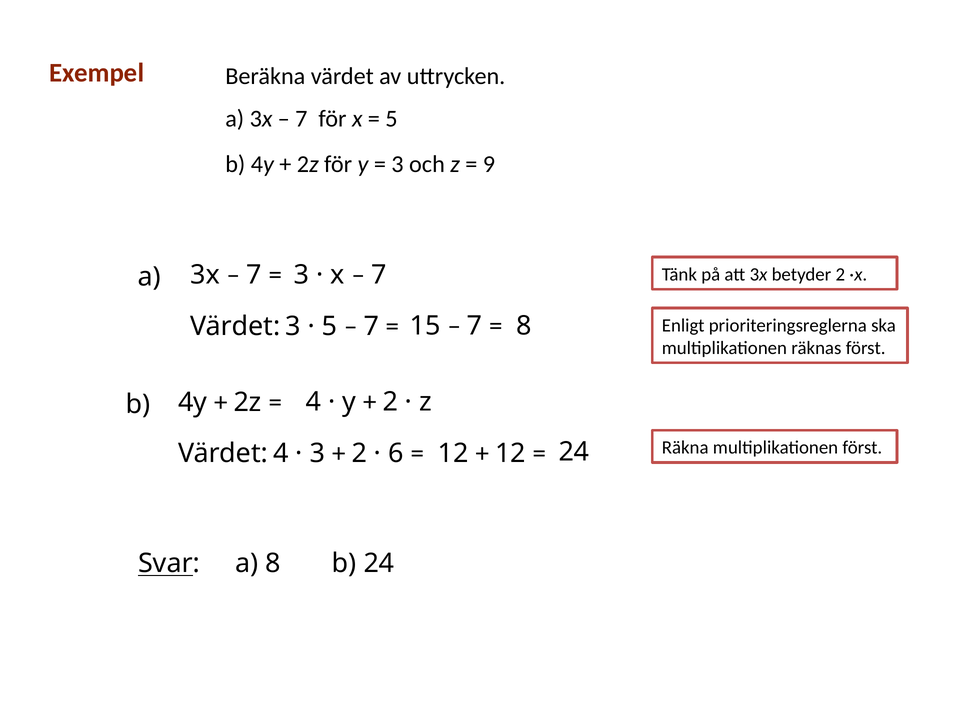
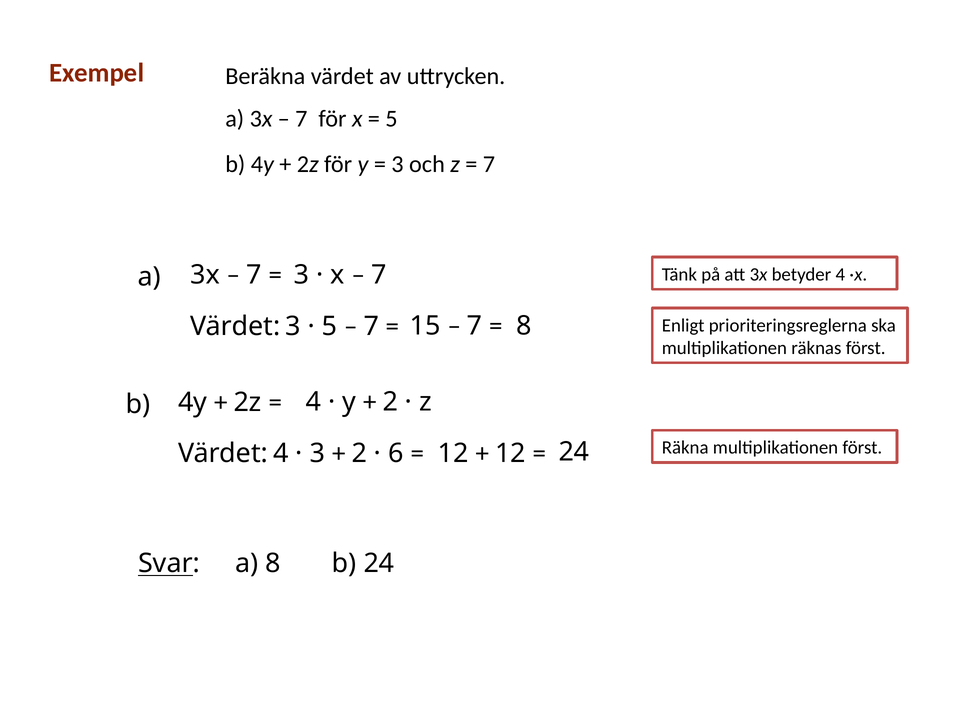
9: 9 -> 7 (489, 164)
betyder 2: 2 -> 4 (840, 274)
